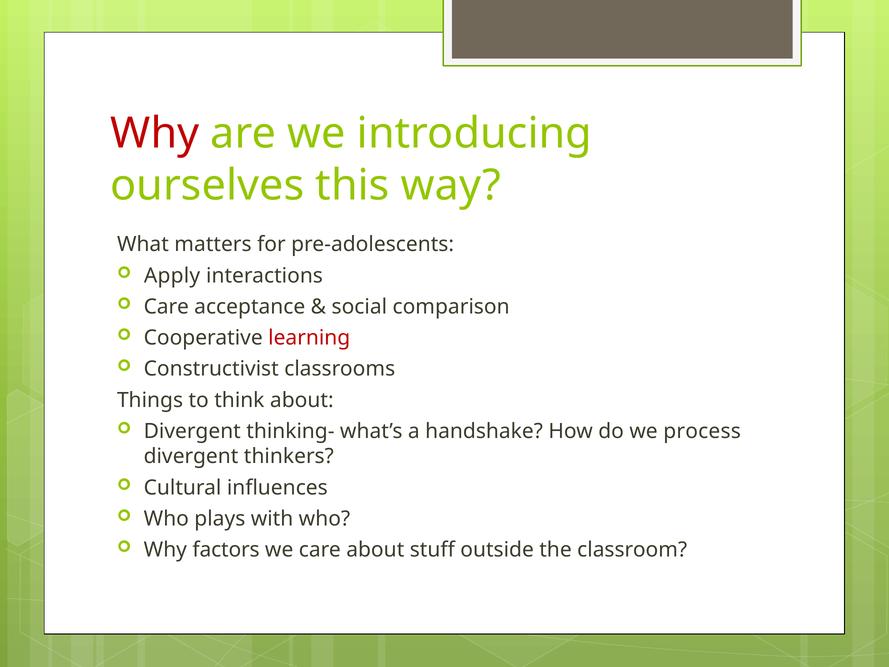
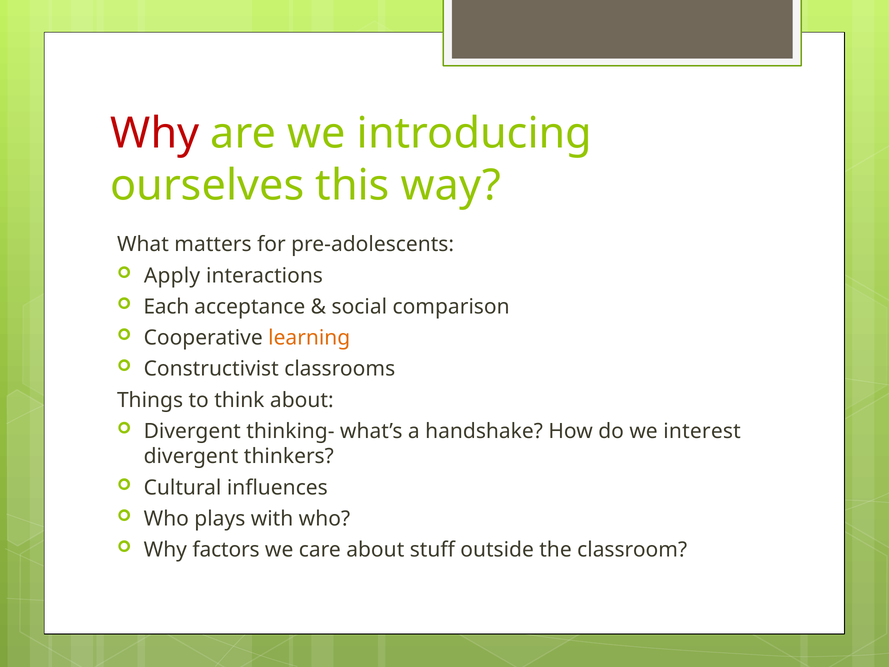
Care: Care -> Each (166, 307)
learning colour: red -> orange (309, 338)
process: process -> interest (702, 431)
